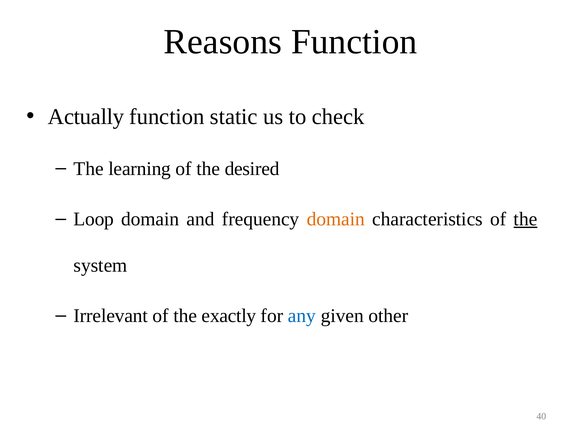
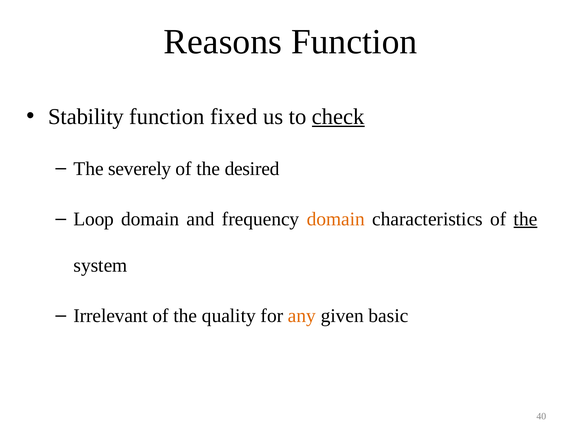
Actually: Actually -> Stability (86, 117)
static: static -> fixed (234, 117)
check underline: none -> present (338, 117)
learning: learning -> severely (140, 169)
exactly: exactly -> quality (229, 316)
any colour: blue -> orange (302, 316)
other: other -> basic (388, 316)
